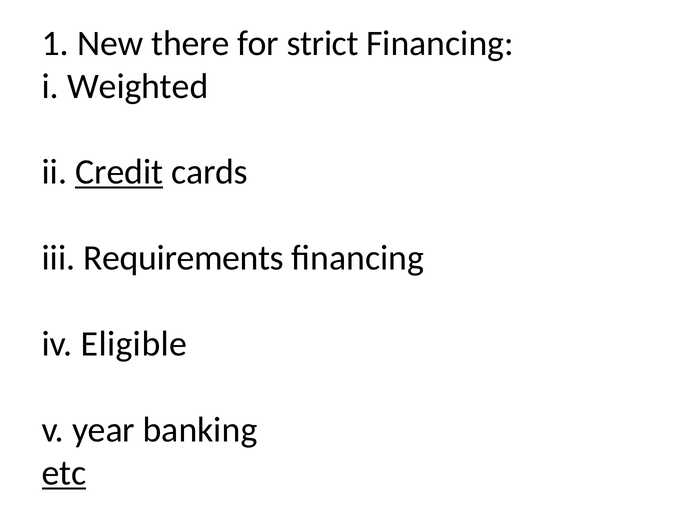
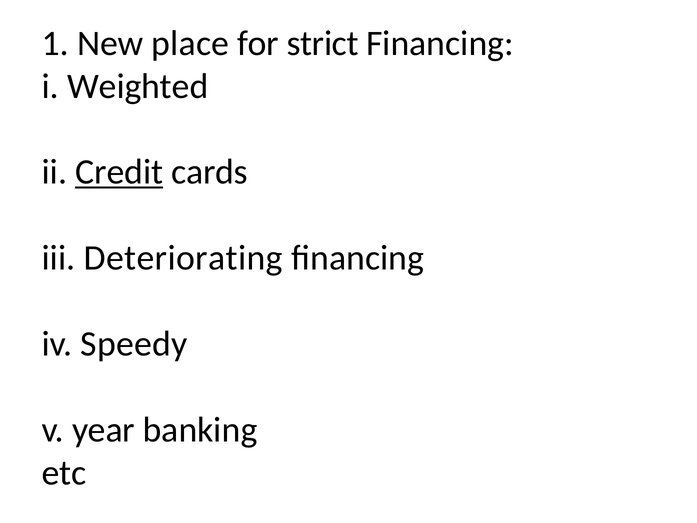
there: there -> place (190, 43)
Requirements: Requirements -> Deteriorating (183, 258)
Eligible: Eligible -> Speedy (134, 344)
etc underline: present -> none (64, 473)
